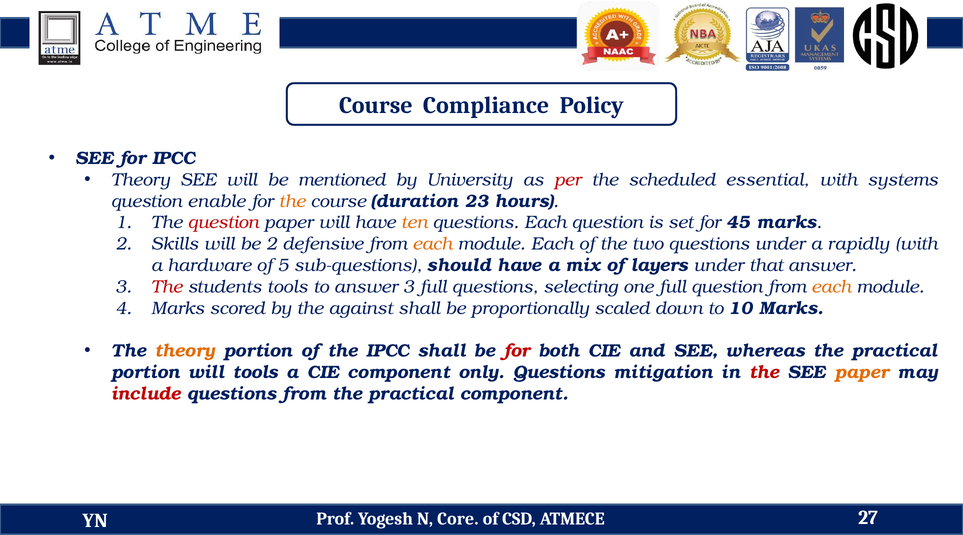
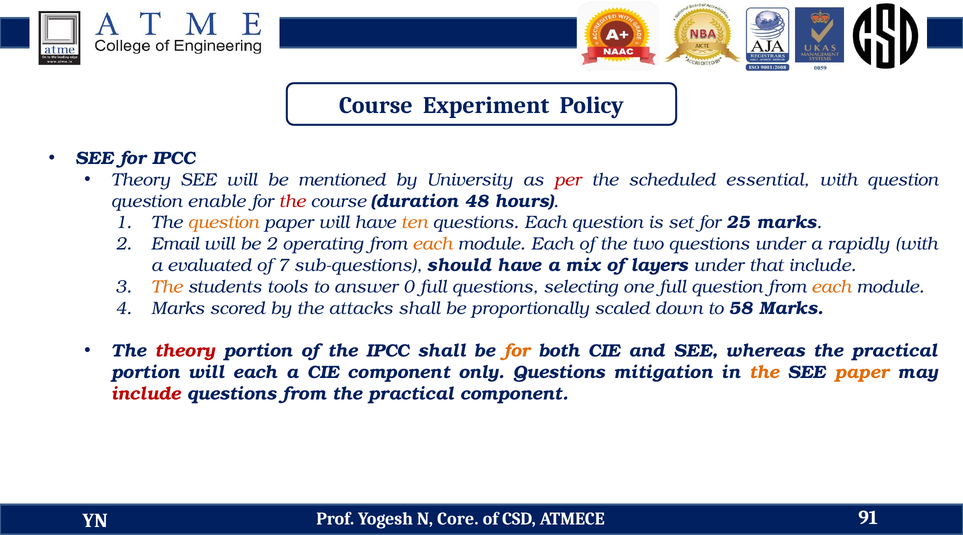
Compliance: Compliance -> Experiment (486, 106)
with systems: systems -> question (903, 180)
the colour: orange -> red (292, 201)
23: 23 -> 48 (477, 201)
question colour: red -> orange (223, 223)
45: 45 -> 25 (738, 223)
Skills: Skills -> Email (175, 244)
defensive: defensive -> operating (323, 244)
hardware: hardware -> evaluated (209, 265)
5: 5 -> 7 (283, 265)
that answer: answer -> include (822, 265)
The colour: red -> orange (167, 287)
to answer 3: 3 -> 0 (409, 287)
against: against -> attacks (361, 308)
10: 10 -> 58 (741, 308)
theory colour: orange -> red (185, 351)
for colour: red -> orange (517, 351)
will tools: tools -> each (255, 372)
the colour: red -> orange (764, 372)
27: 27 -> 91 (868, 518)
